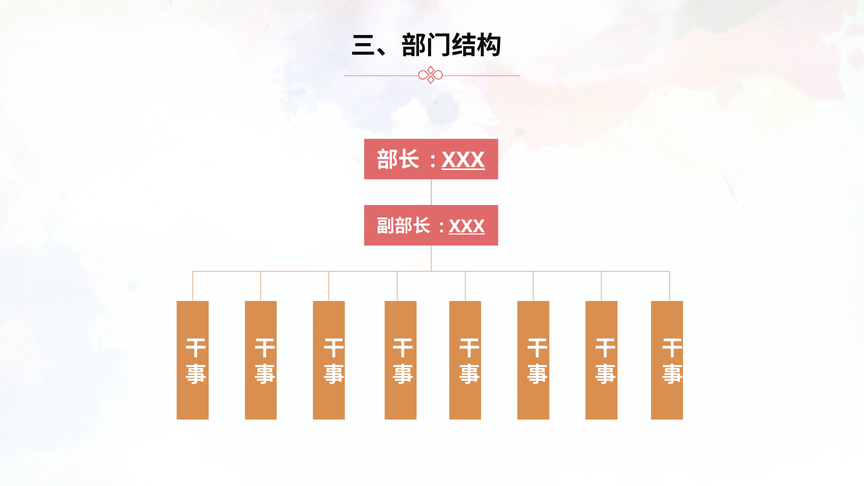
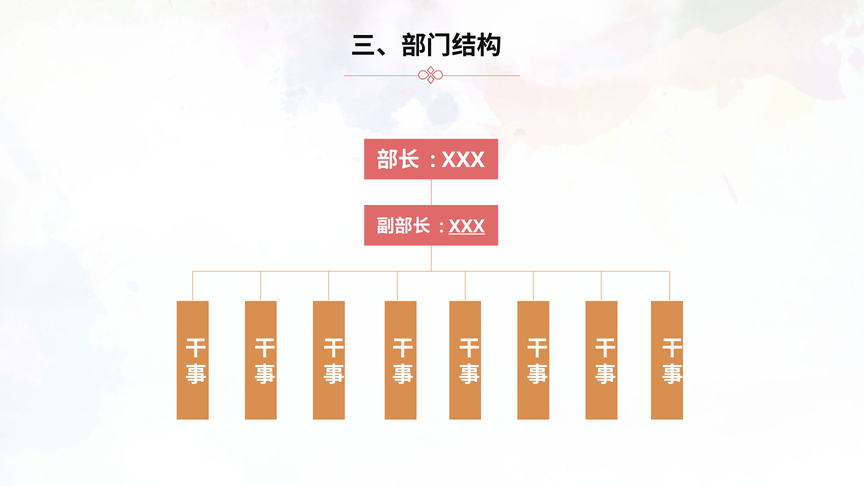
XXX underline: present -> none (463, 160)
